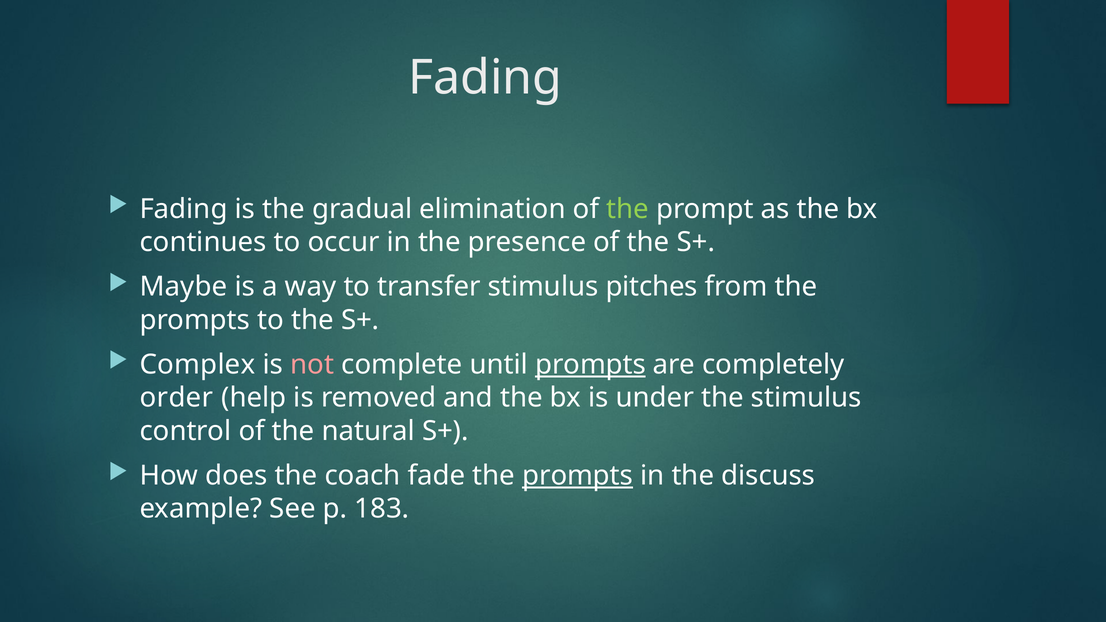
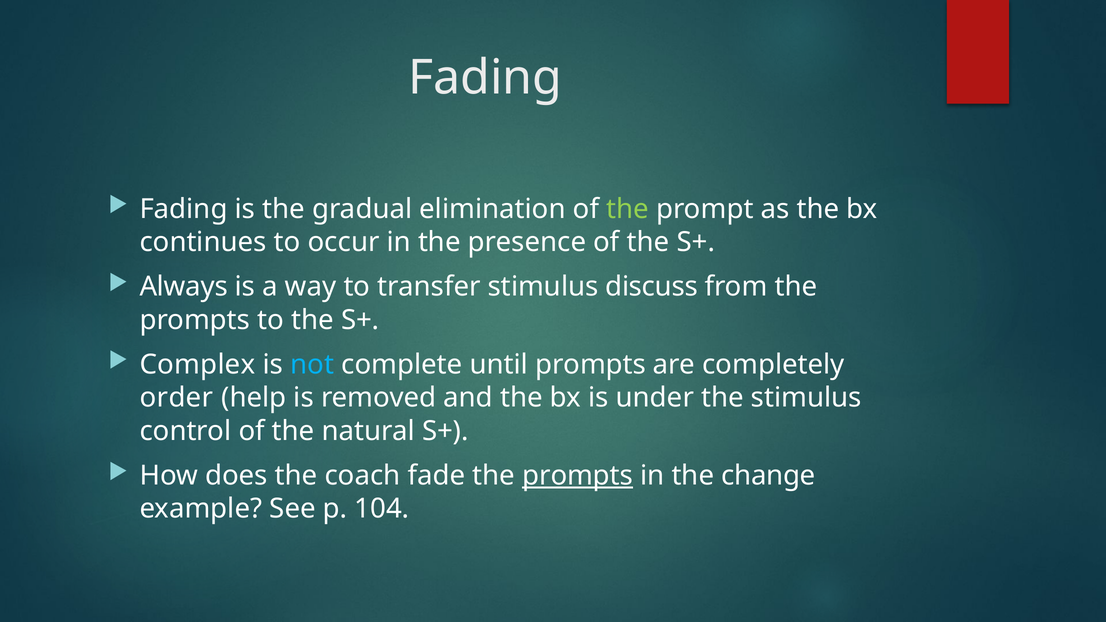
Maybe: Maybe -> Always (184, 287)
pitches: pitches -> discuss (652, 287)
not colour: pink -> light blue (312, 365)
prompts underline: present -> none (591, 365)
discuss: discuss -> change (768, 476)
183: 183 -> 104 (382, 509)
